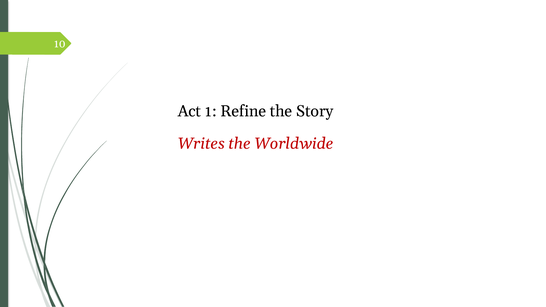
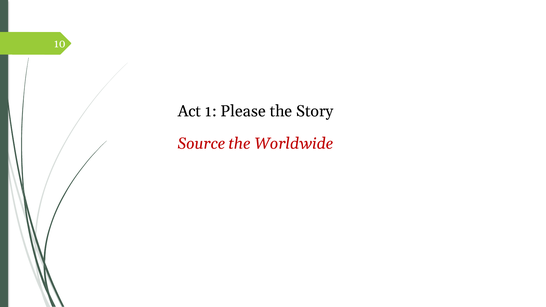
Refine: Refine -> Please (243, 111)
Writes: Writes -> Source (201, 144)
